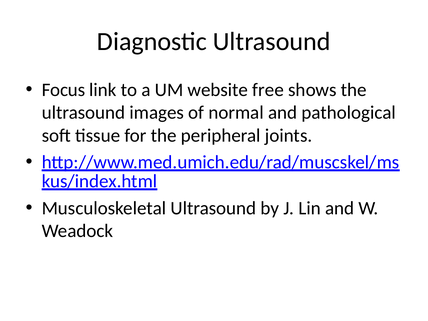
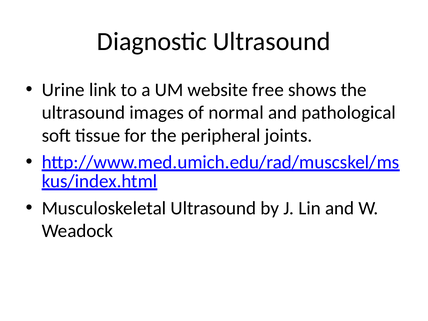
Focus: Focus -> Urine (63, 90)
